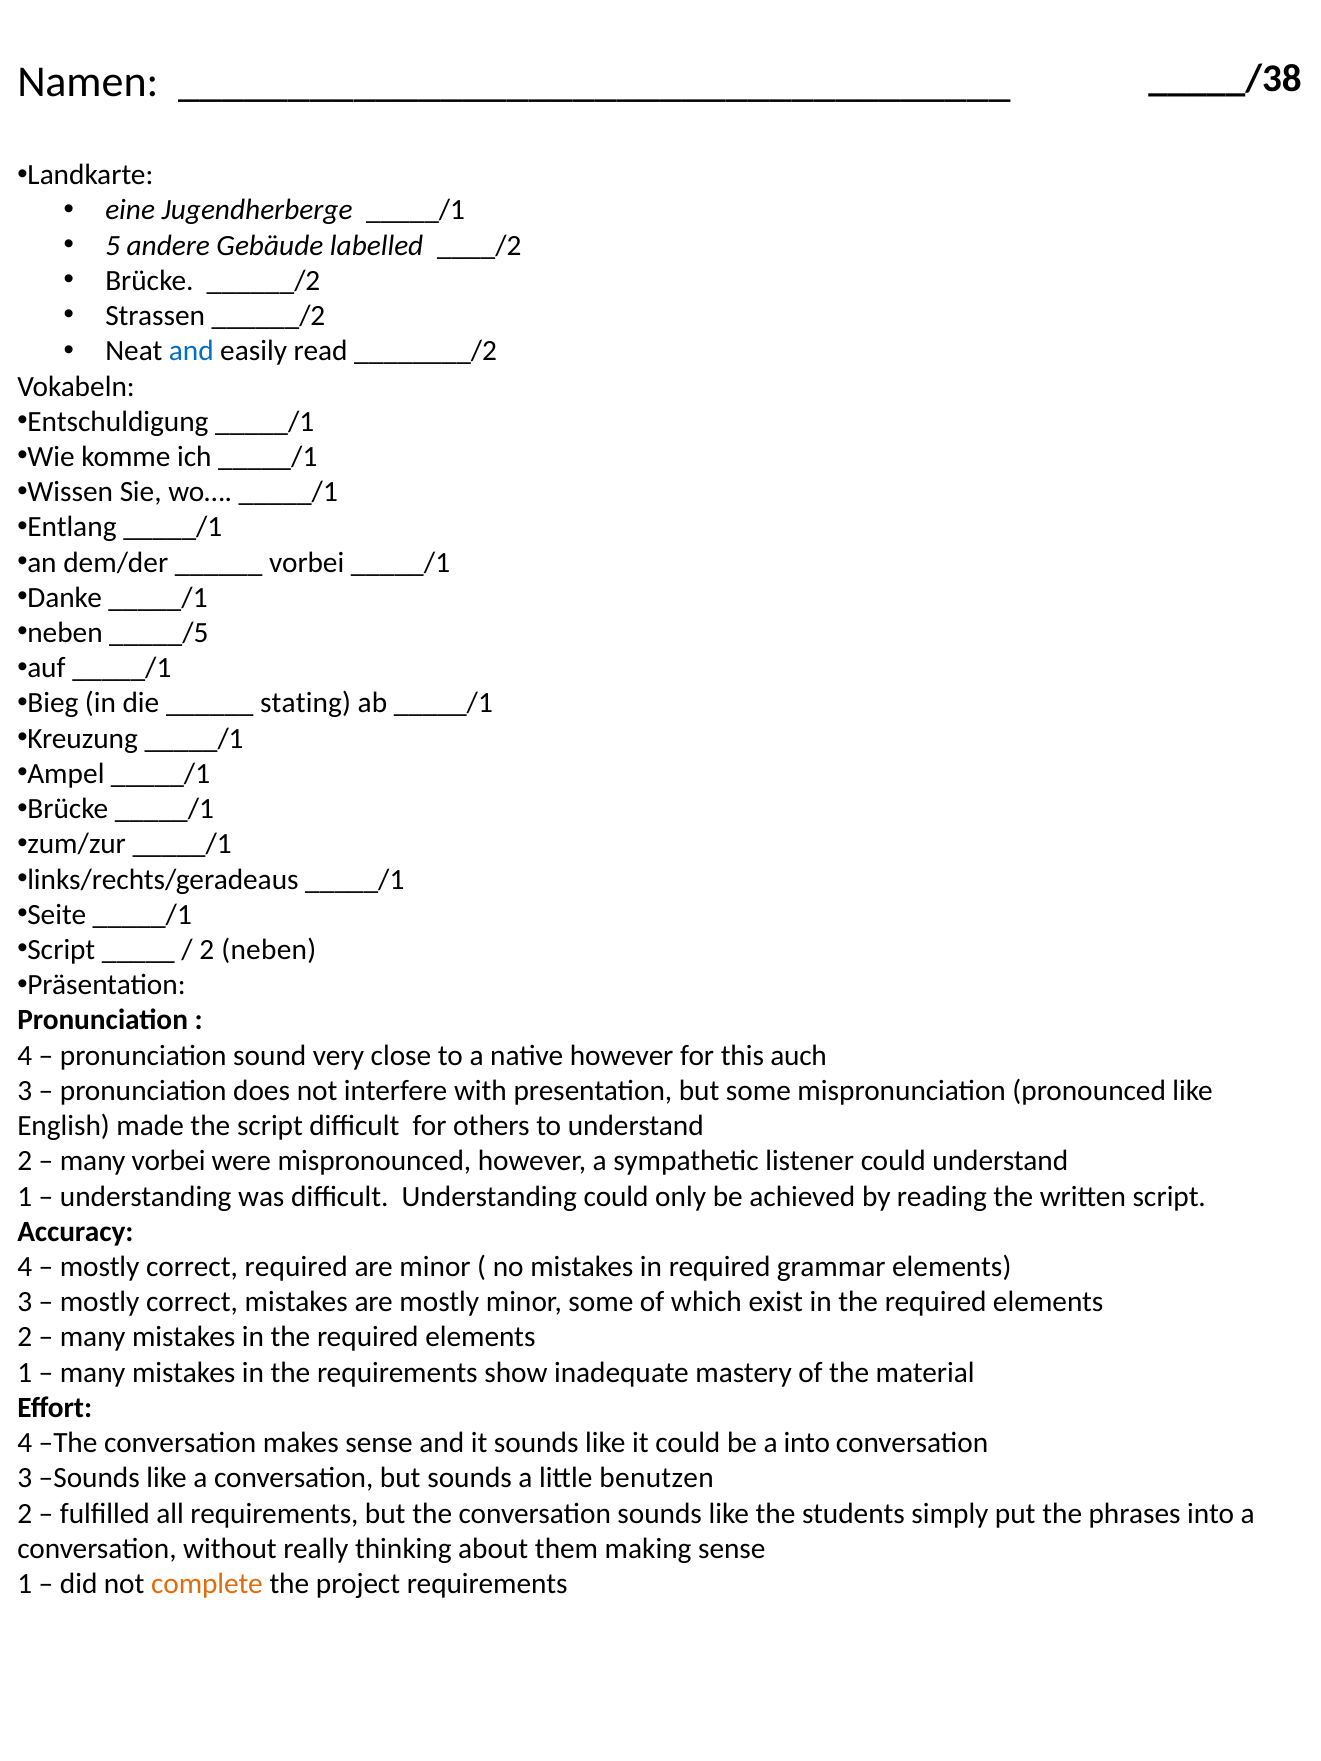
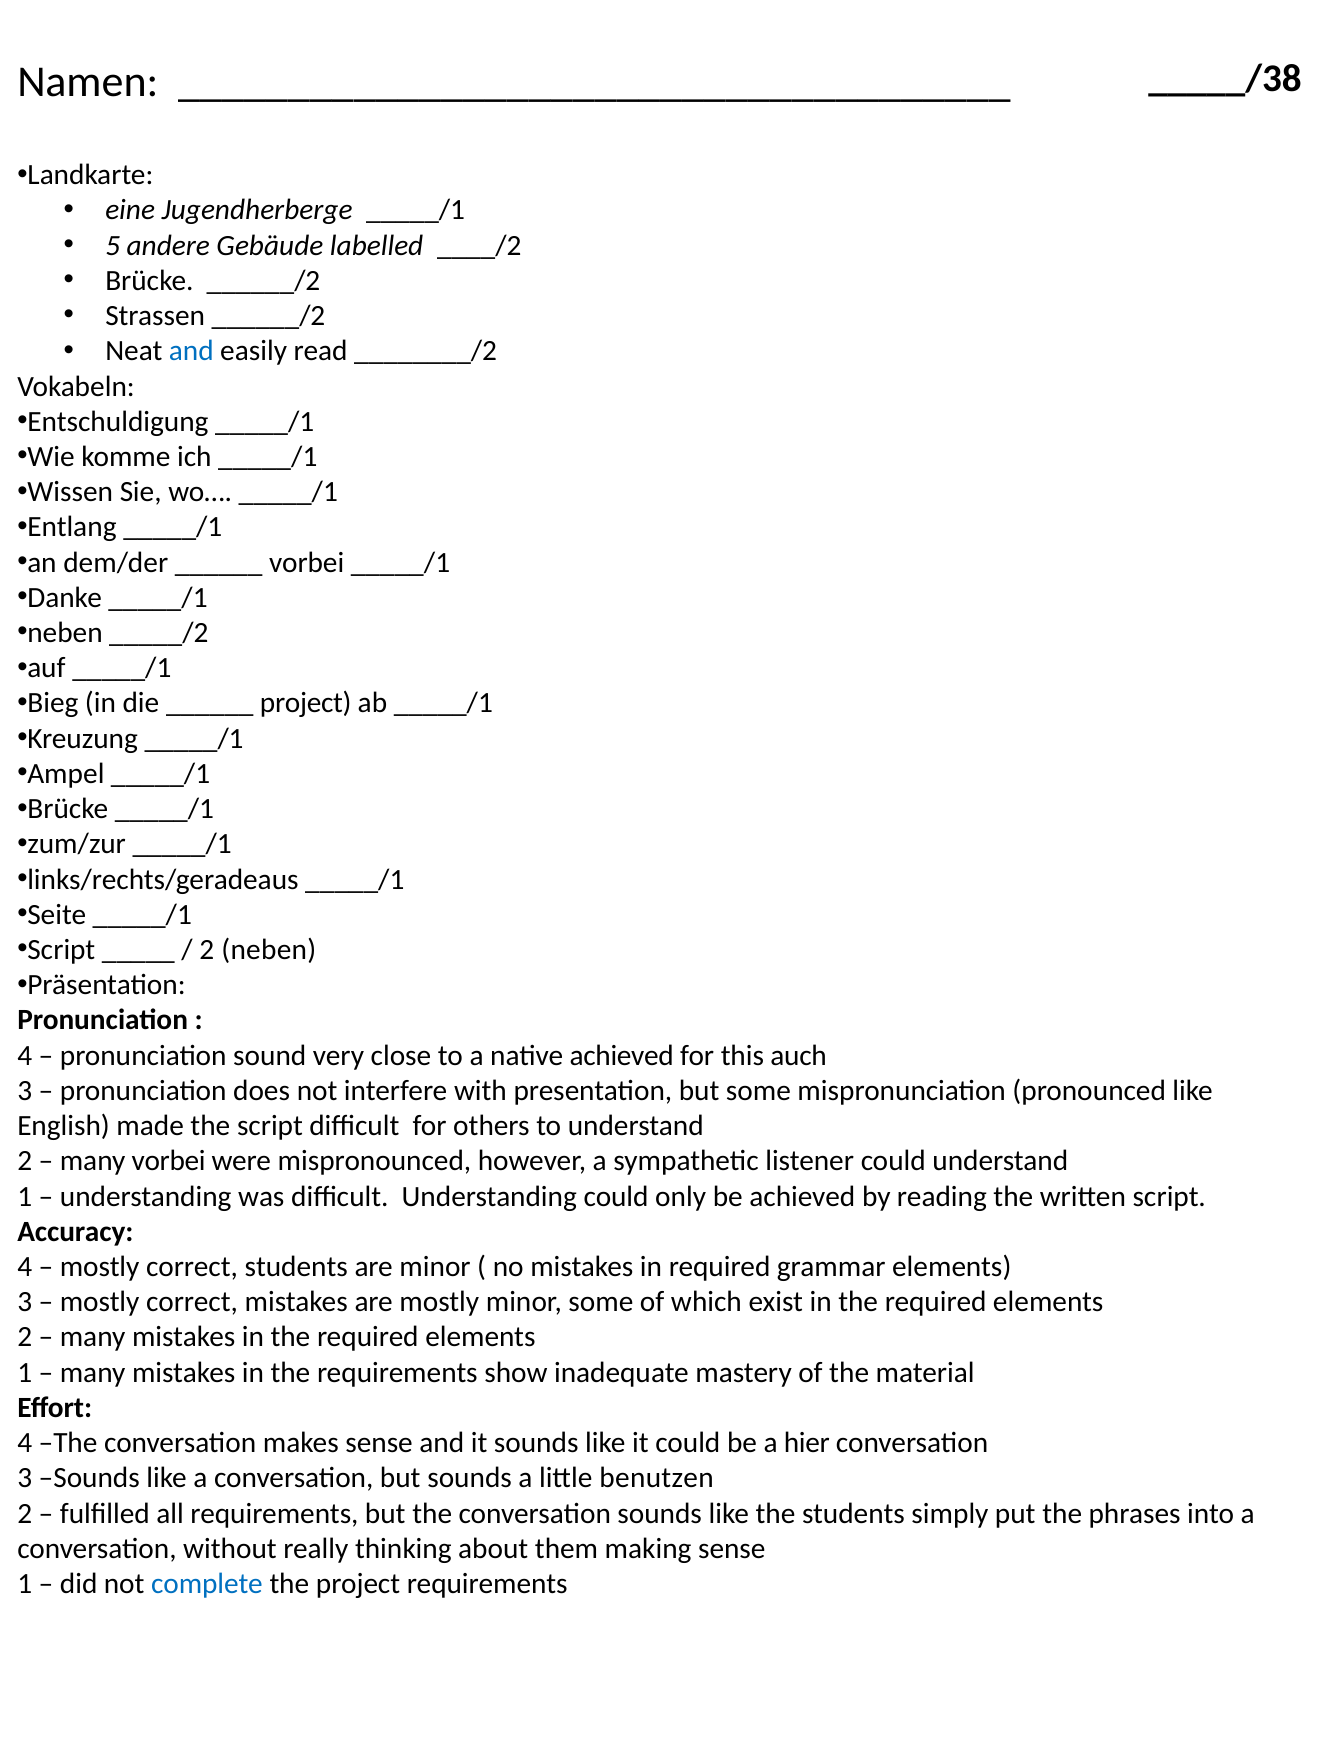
_____/5: _____/5 -> _____/2 (159, 633)
stating: stating -> project (306, 703)
native however: however -> achieved (622, 1056)
correct required: required -> students (296, 1267)
a into: into -> hier (807, 1443)
complete colour: orange -> blue (207, 1584)
